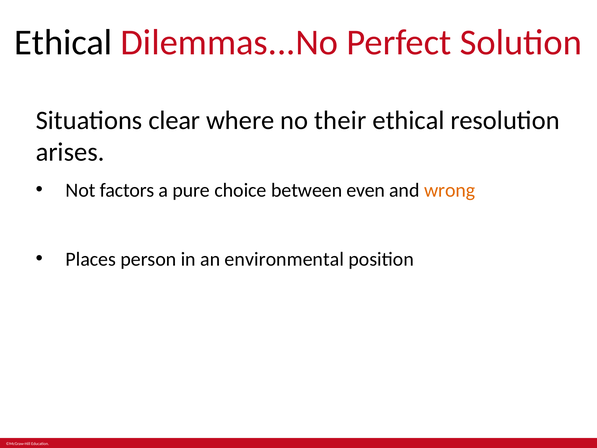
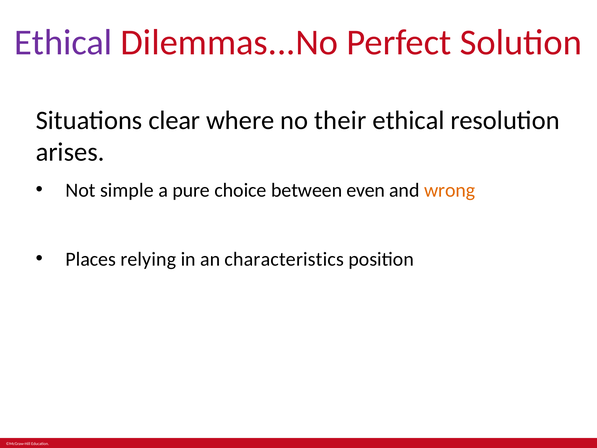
Ethical colour: black -> purple (63, 42)
factors: factors -> simple (127, 190)
person: person -> relying (148, 259)
environmental: environmental -> characteristics (284, 259)
